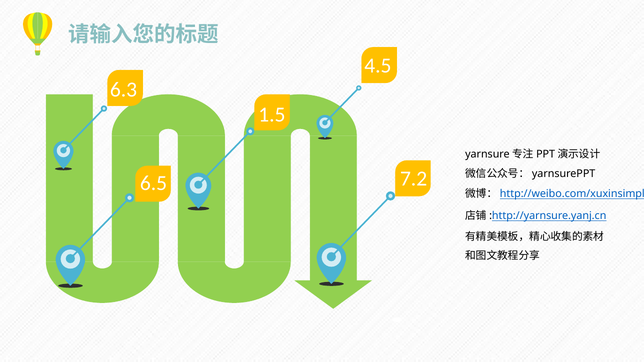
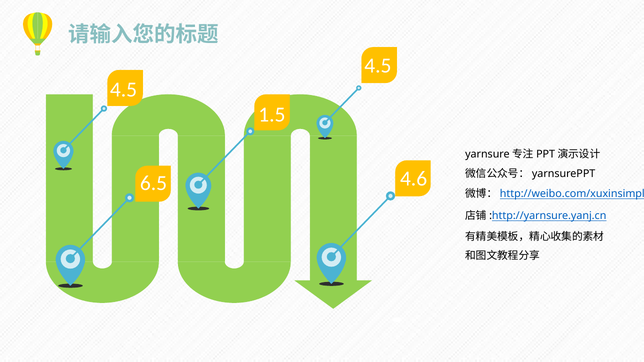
6.3: 6.3 -> 4.5 (124, 90)
7.2: 7.2 -> 4.6 (414, 179)
